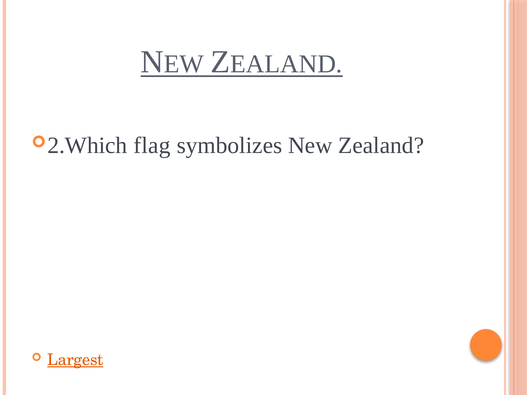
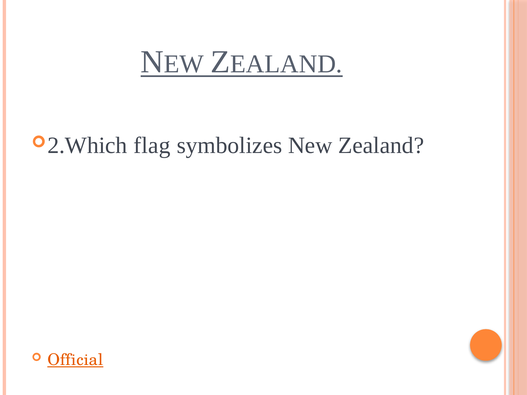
Largest: Largest -> Official (75, 360)
